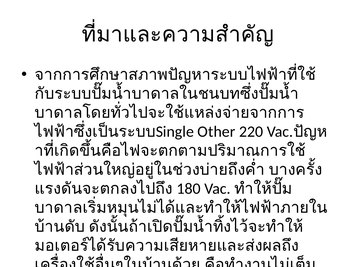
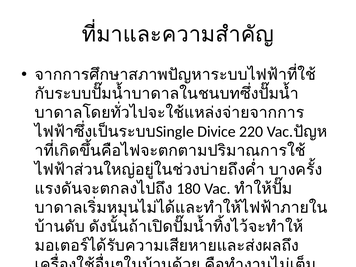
Other: Other -> Divice (217, 132)
